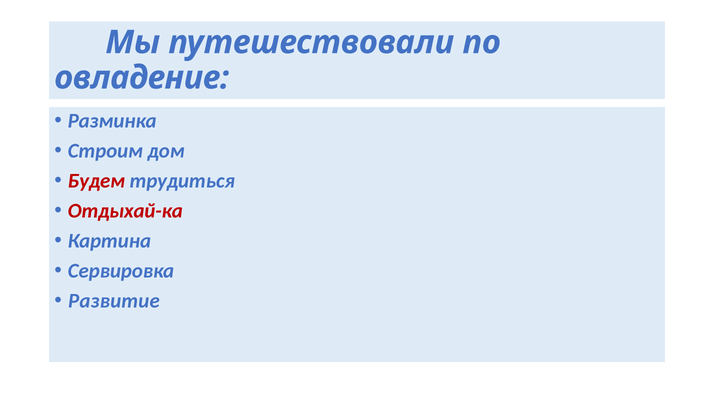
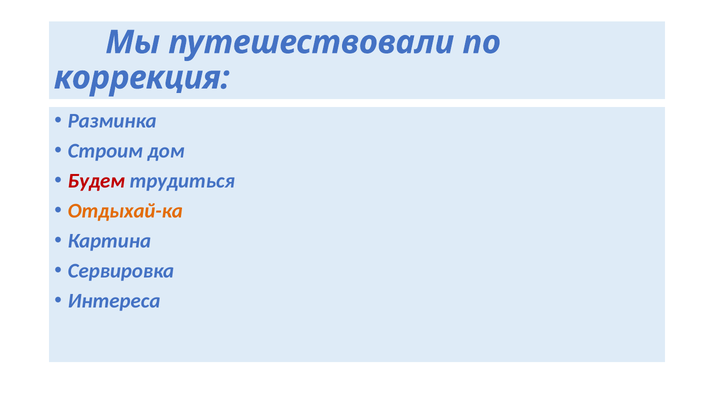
овладение: овладение -> коррекция (142, 78)
Отдыхай-ка colour: red -> orange (125, 211)
Развитие: Развитие -> Интереса (114, 300)
